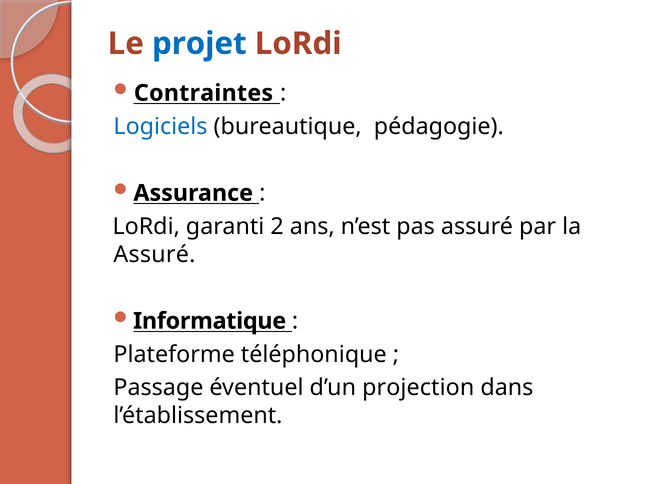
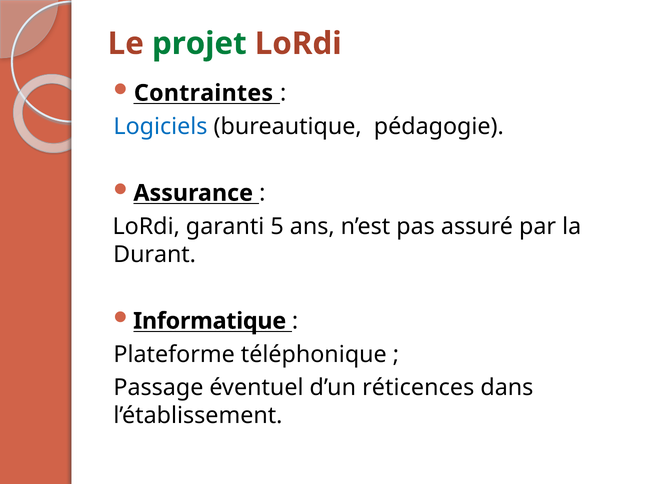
projet colour: blue -> green (199, 44)
2: 2 -> 5 (277, 226)
Assuré: Assuré -> Durant (155, 254)
projection: projection -> réticences (418, 387)
